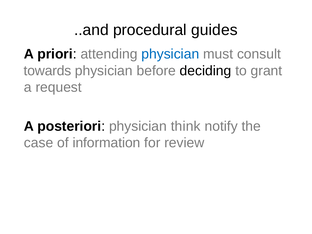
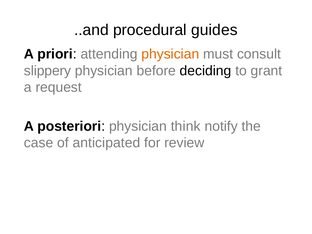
physician colour: blue -> orange (170, 54)
towards: towards -> slippery (48, 71)
information: information -> anticipated (106, 143)
